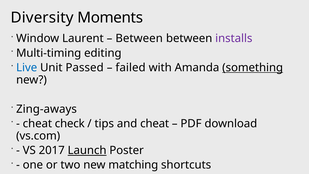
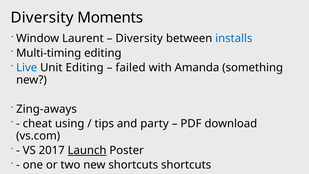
Between: Between -> Diversity (139, 38)
installs colour: purple -> blue (234, 38)
Unit Passed: Passed -> Editing (85, 68)
something underline: present -> none (253, 68)
check: check -> using (70, 123)
and cheat: cheat -> party (155, 123)
new matching: matching -> shortcuts (133, 165)
